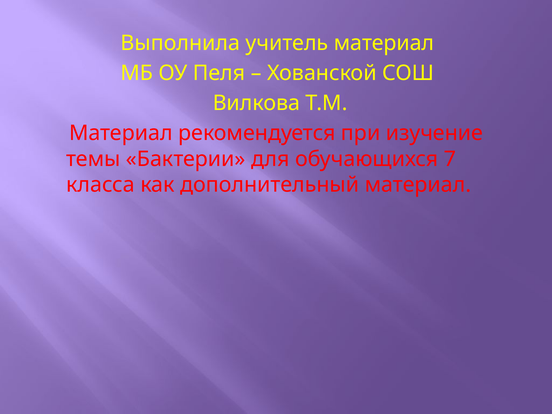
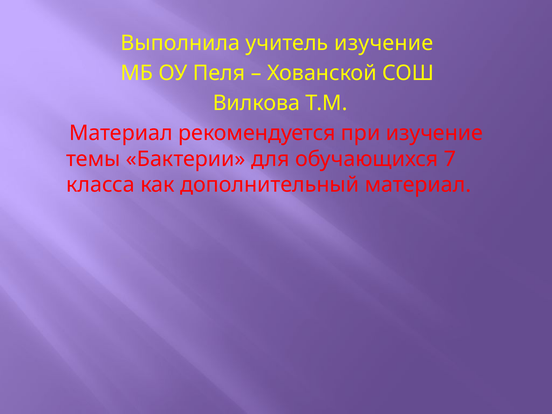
учитель материал: материал -> изучение (384, 43)
